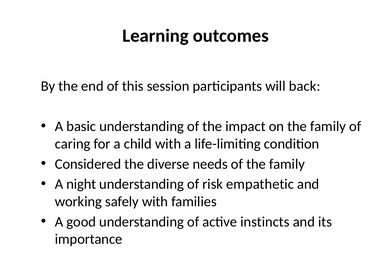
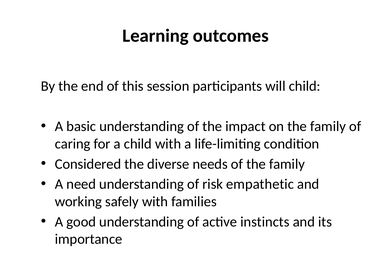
will back: back -> child (305, 86)
night: night -> need (81, 184)
